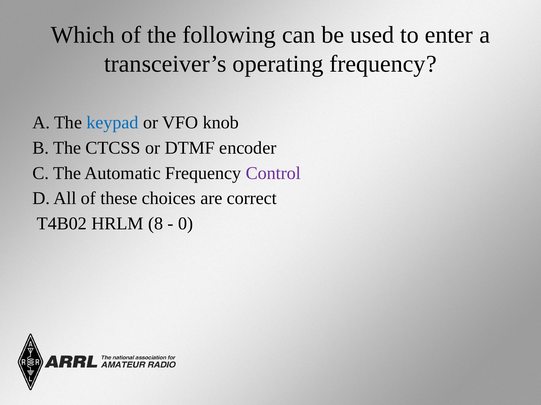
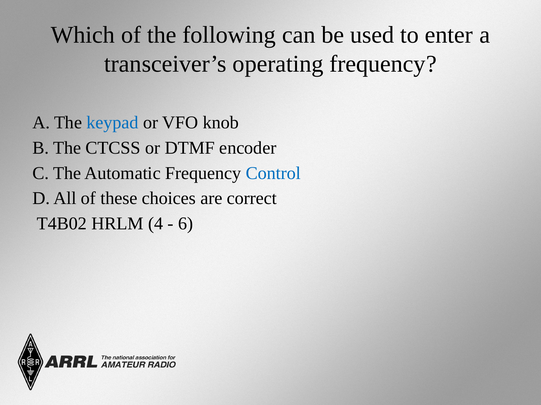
Control colour: purple -> blue (273, 173)
8: 8 -> 4 (156, 224)
0: 0 -> 6 (186, 224)
